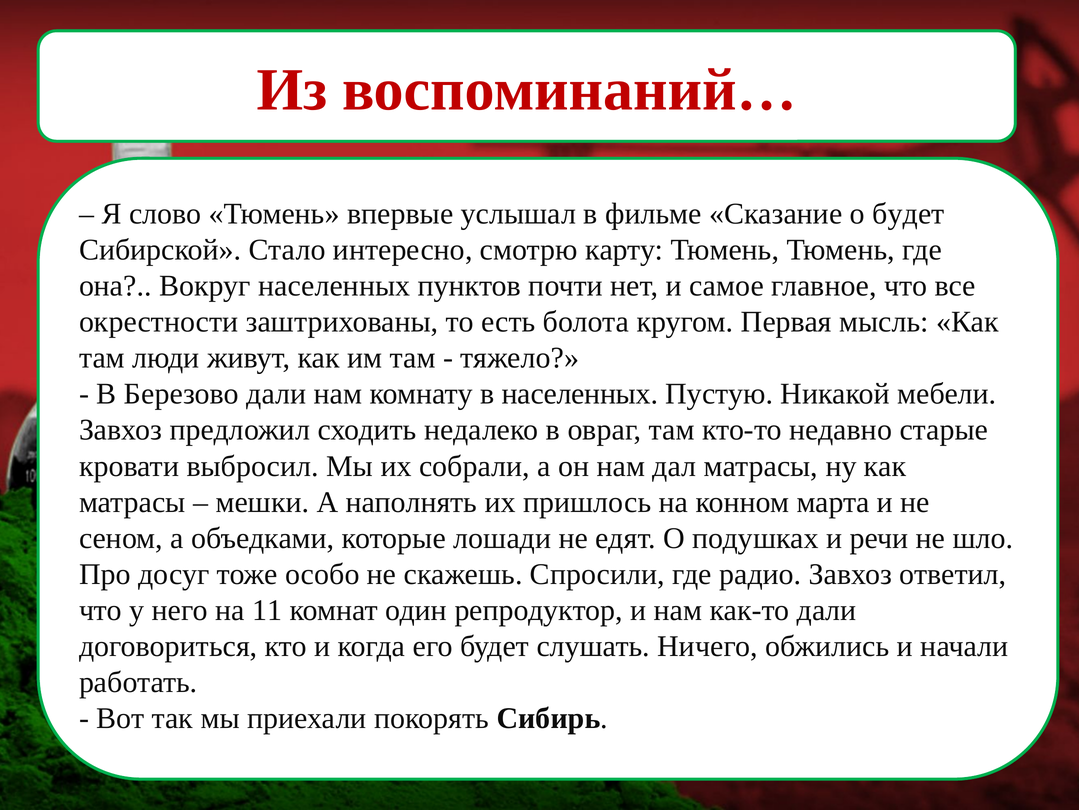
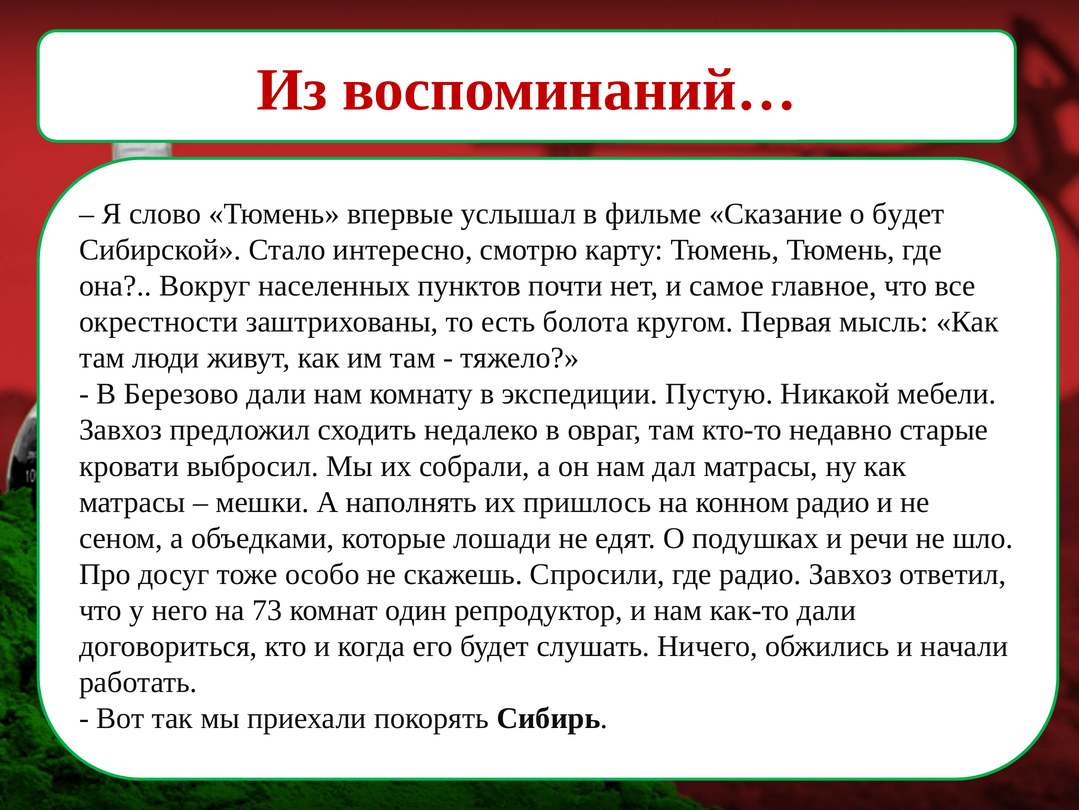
в населенных: населенных -> экспедиции (580, 394)
конном марта: марта -> радио (833, 502)
11: 11 -> 73 (267, 610)
